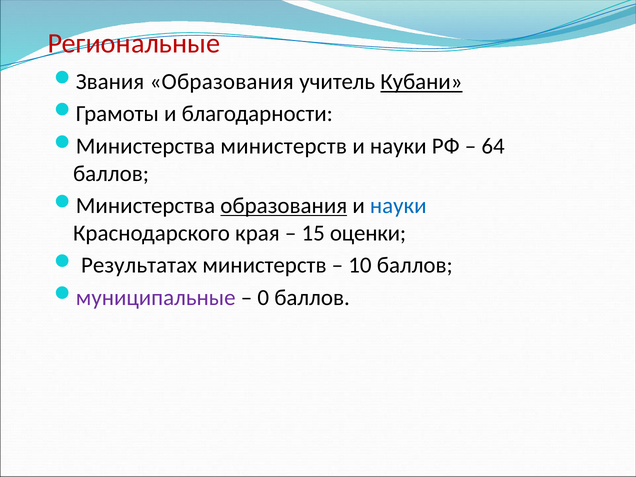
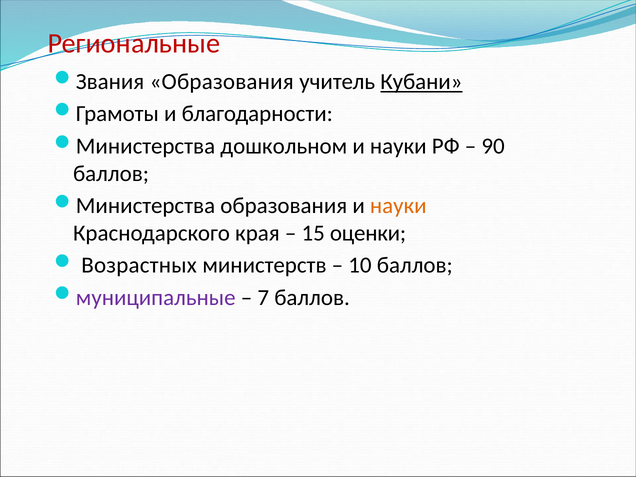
Министерства министерств: министерств -> дошкольном (284, 146)
64: 64 -> 90 (493, 146)
образования underline: present -> none (284, 206)
науки colour: blue -> orange (398, 206)
Результатах: Результатах -> Возрастных (139, 265)
0: 0 -> 7 (263, 297)
